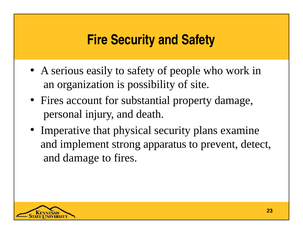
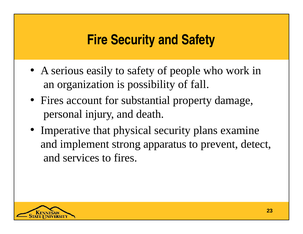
site: site -> fall (200, 84)
and damage: damage -> services (81, 158)
